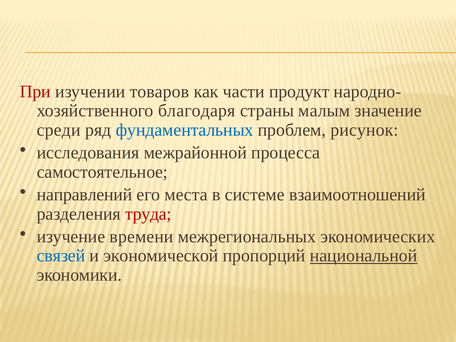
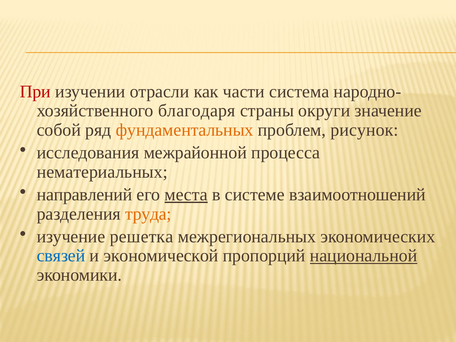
товаров: товаров -> отрасли (160, 92)
продукт: продукт -> система (299, 92)
малым: малым -> округи (324, 111)
среди: среди -> собой (59, 130)
фундаментальных colour: blue -> orange (185, 130)
самостоятельное: самостоятельное -> нематериальных (102, 172)
места underline: none -> present (186, 195)
труда colour: red -> orange (148, 214)
времени: времени -> решетка (142, 237)
